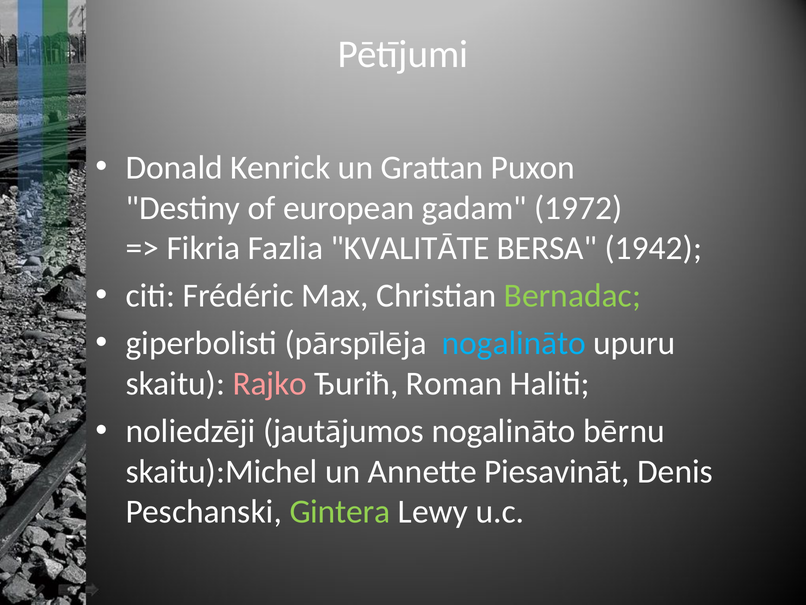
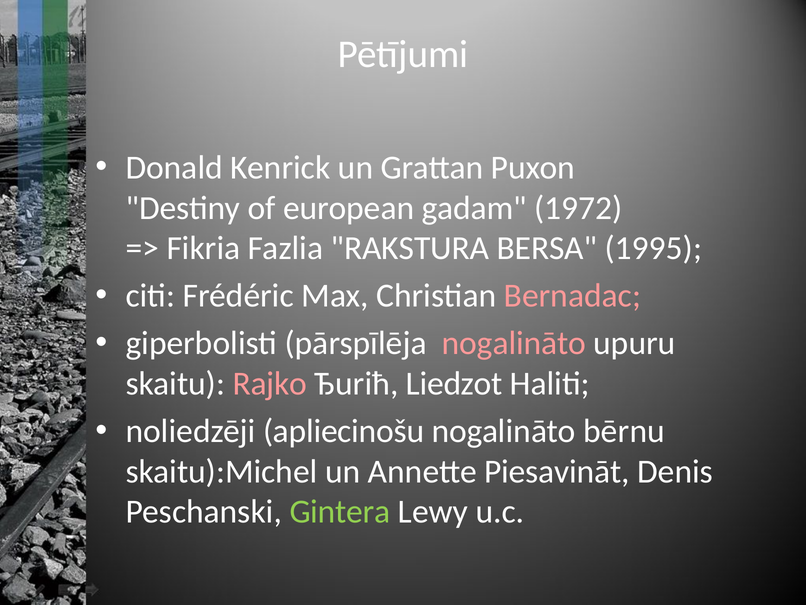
KVALITĀTE: KVALITĀTE -> RAKSTURA (410, 248)
1942: 1942 -> 1995 (653, 248)
Bernadac colour: light green -> pink (572, 296)
nogalināto colour: light blue -> pink (514, 343)
Roman: Roman -> Liedzot (454, 383)
jautājumos: jautājumos -> apliecinošu (344, 431)
